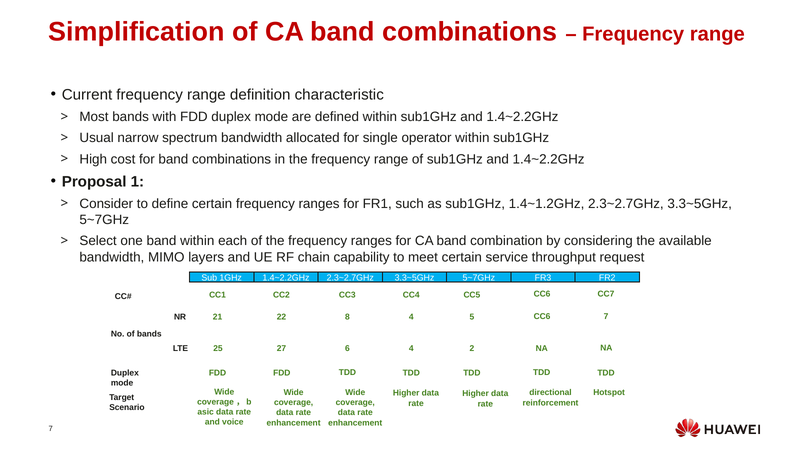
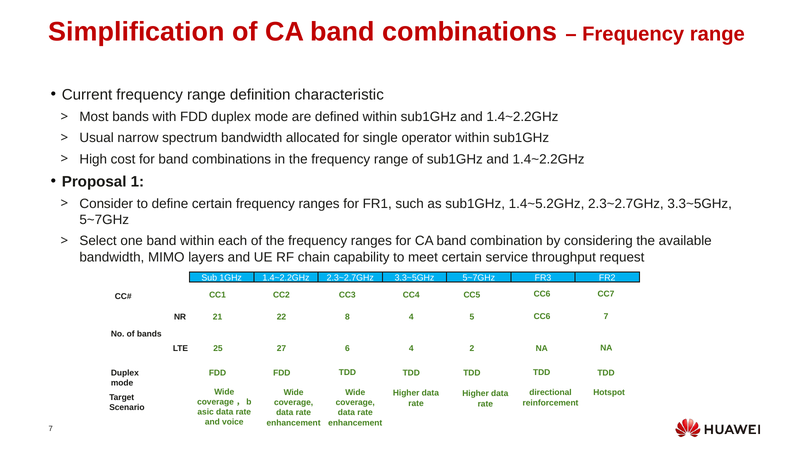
1.4~1.2GHz: 1.4~1.2GHz -> 1.4~5.2GHz (547, 204)
